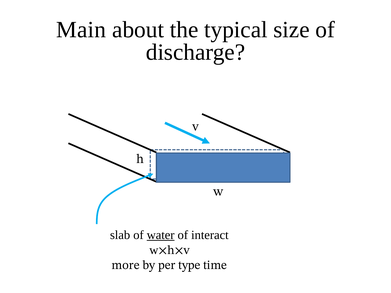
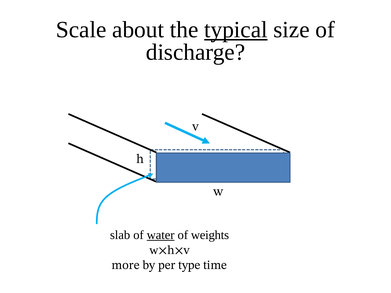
Main: Main -> Scale (81, 30)
typical underline: none -> present (236, 30)
interact: interact -> weights (210, 235)
